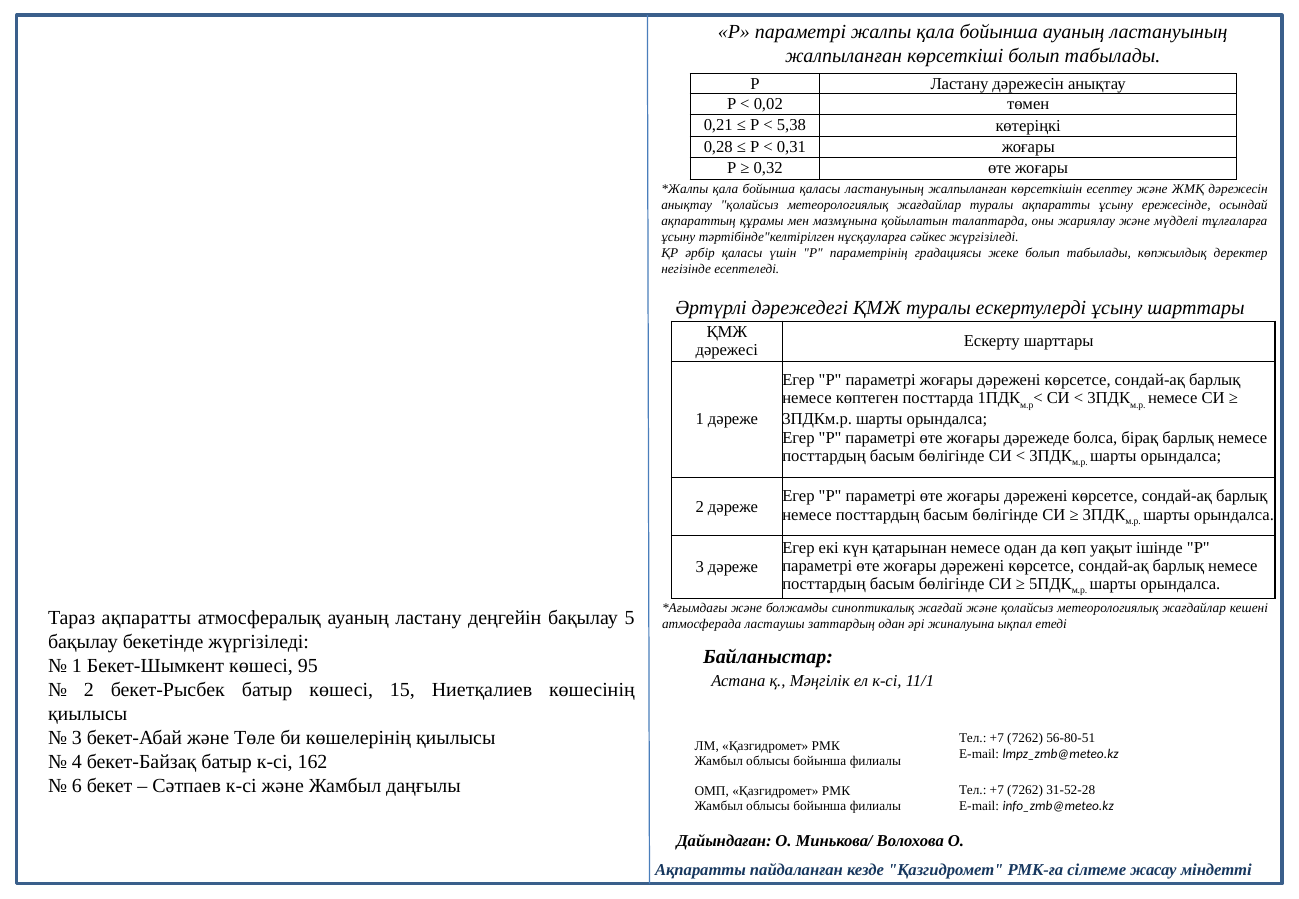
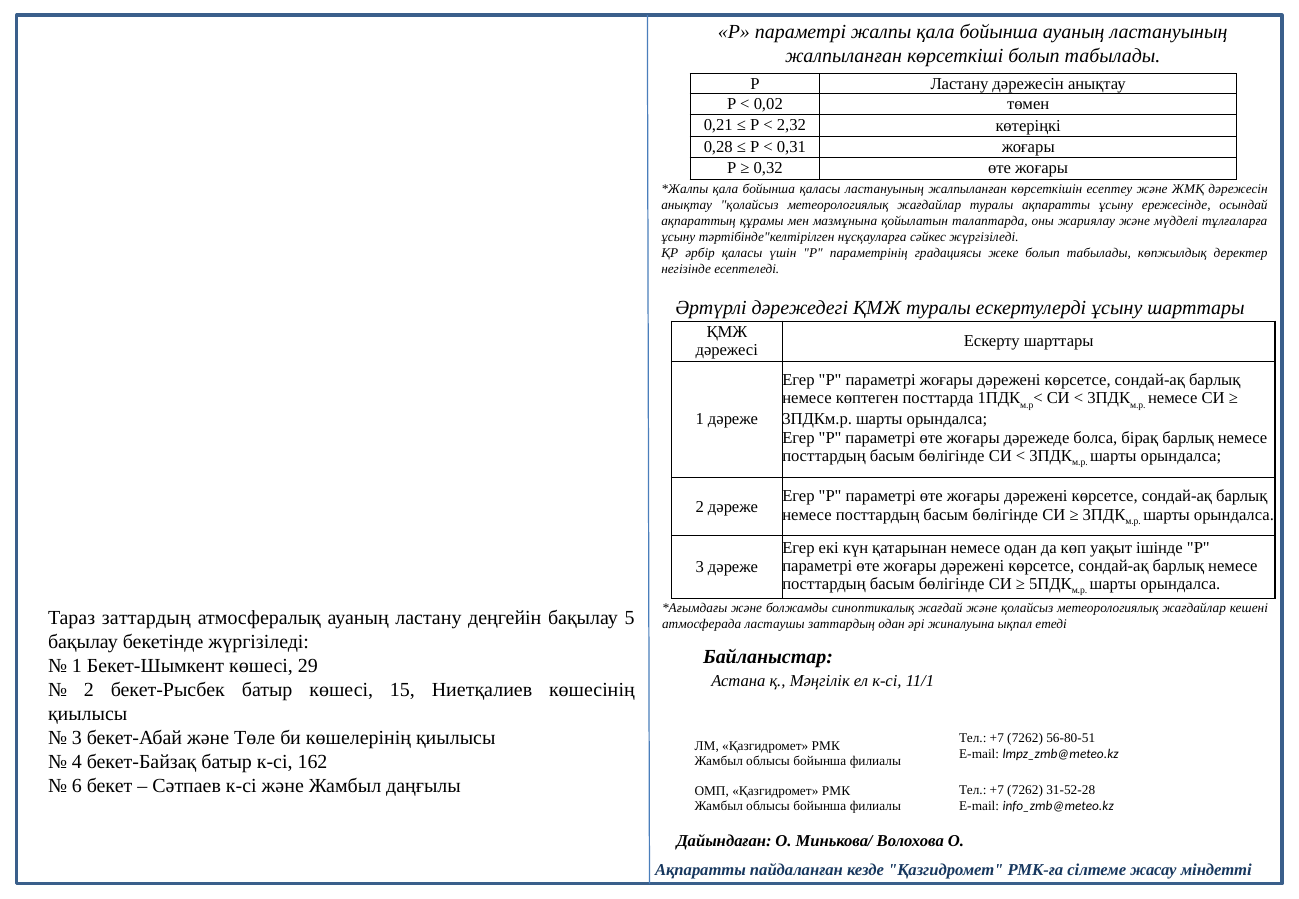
5,38: 5,38 -> 2,32 (791, 125)
Тараз ақпаратты: ақпаратты -> заттардың (146, 618)
95: 95 -> 29 (308, 666)
